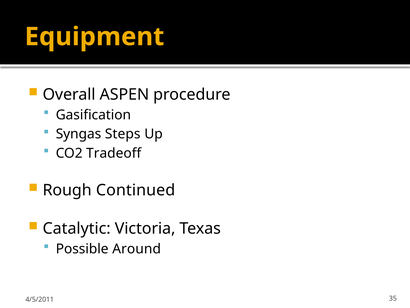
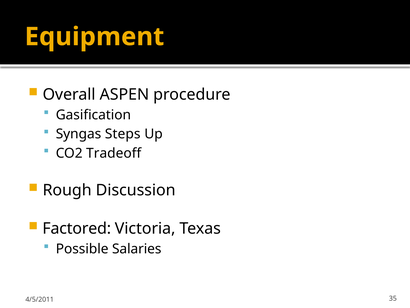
Continued: Continued -> Discussion (136, 190)
Catalytic: Catalytic -> Factored (77, 228)
Around: Around -> Salaries (137, 249)
